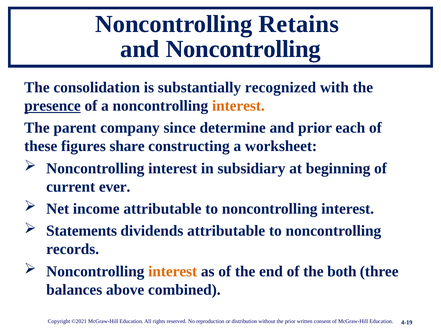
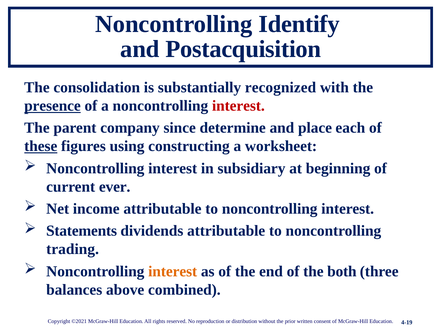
Retains: Retains -> Identify (299, 24)
and Noncontrolling: Noncontrolling -> Postacquisition (243, 49)
interest colour: orange -> red (238, 106)
and prior: prior -> place (315, 128)
these underline: none -> present (41, 146)
share: share -> using (127, 146)
records: records -> trading (73, 249)
